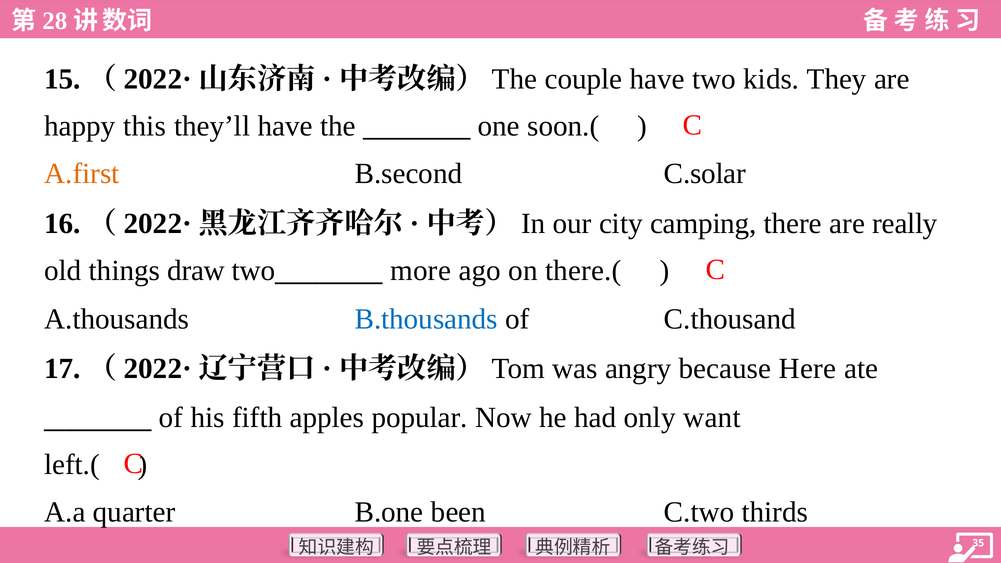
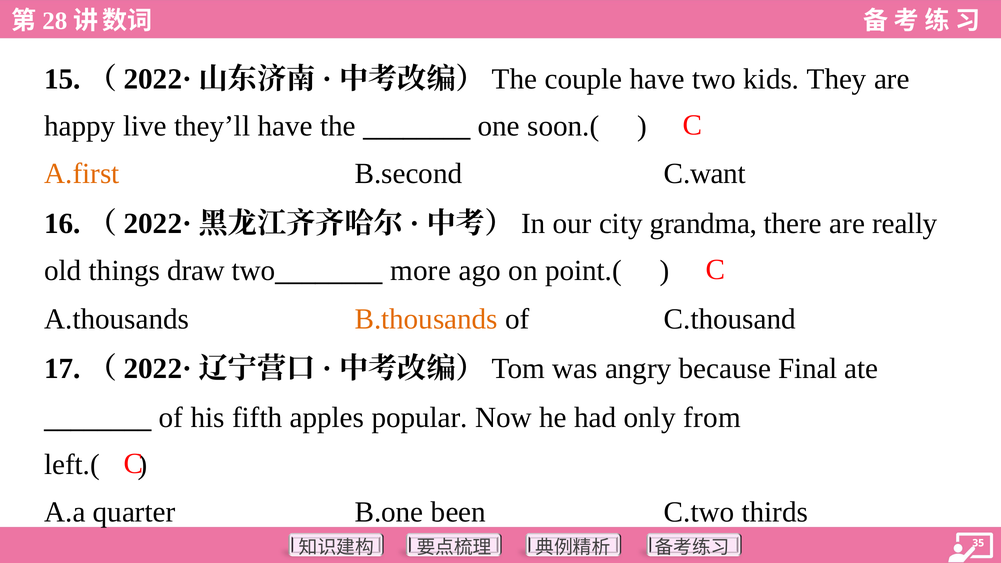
this: this -> live (145, 126)
C.solar: C.solar -> C.want (705, 174)
camping: camping -> grandma (703, 224)
there.(: there.( -> point.( (583, 270)
B.thousands colour: blue -> orange (426, 319)
Here: Here -> Final (808, 369)
want: want -> from (712, 418)
